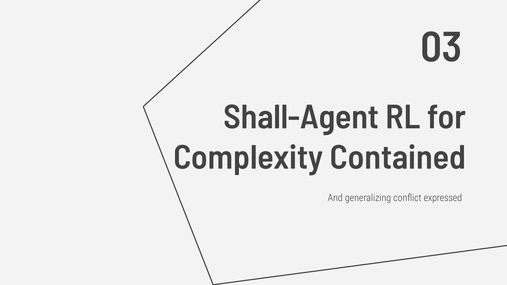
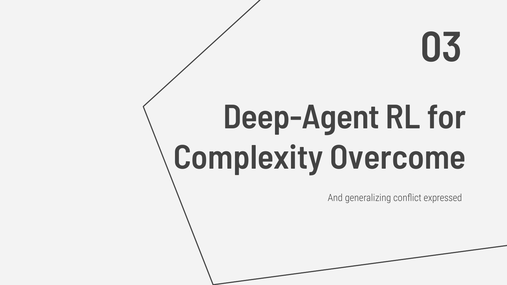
Shall-Agent: Shall-Agent -> Deep-Agent (301, 117)
Contained: Contained -> Overcome (398, 158)
